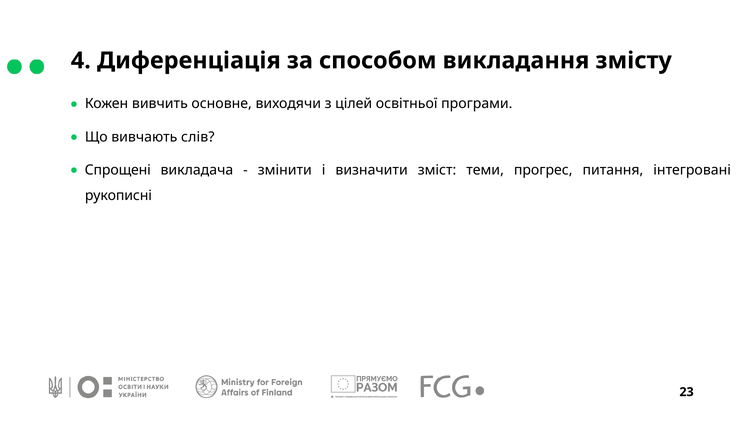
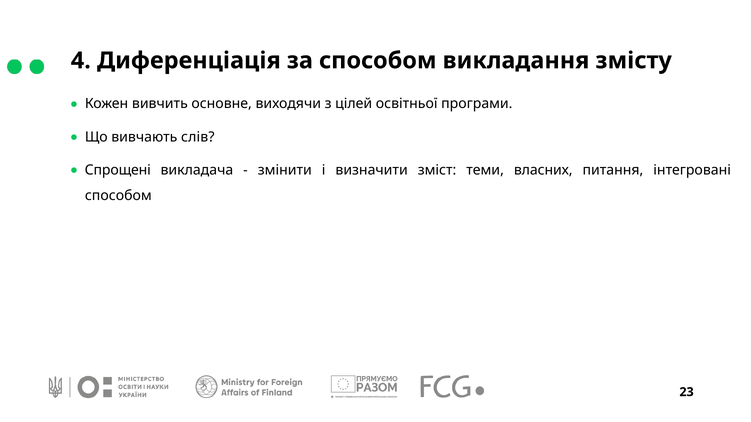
прогрес: прогрес -> власних (543, 170)
рукописні: рукописні -> способом (118, 196)
